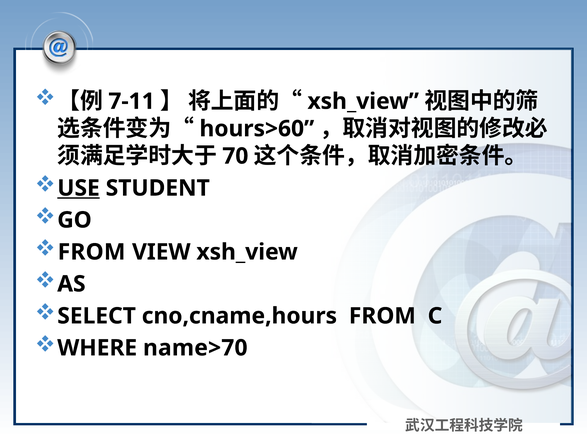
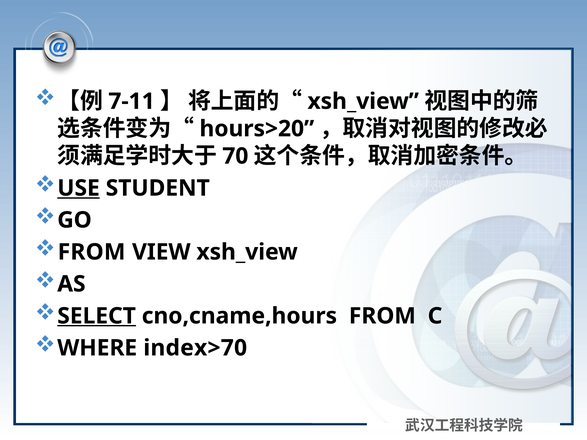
hours>60: hours>60 -> hours>20 (257, 129)
SELECT underline: none -> present (97, 316)
name>70: name>70 -> index>70 (195, 348)
